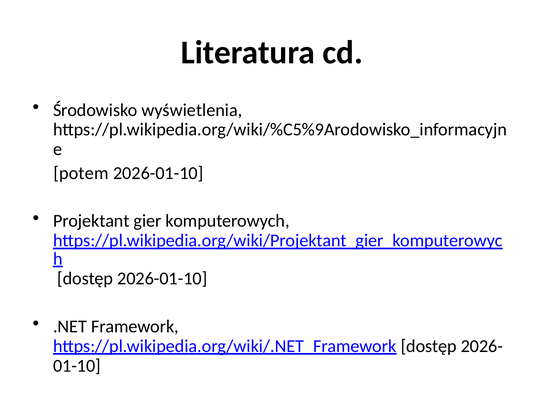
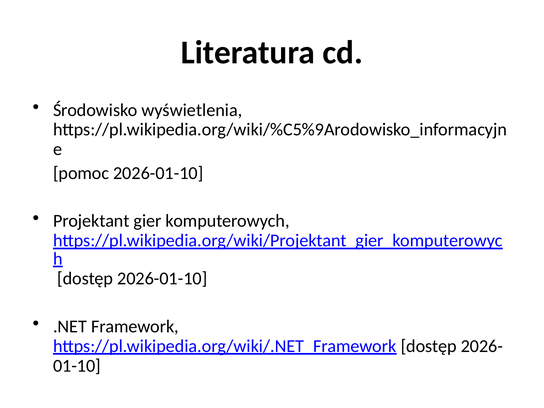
potem: potem -> pomoc (81, 173)
